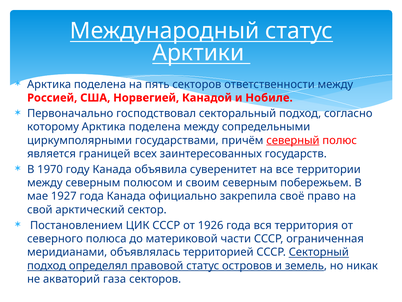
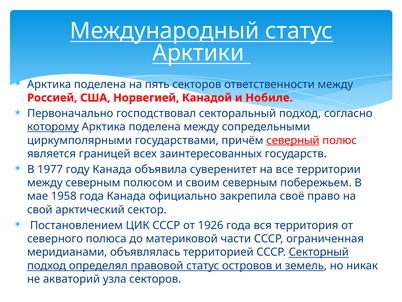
которому underline: none -> present (53, 127)
1970: 1970 -> 1977 (50, 169)
1927: 1927 -> 1958 (64, 196)
газа: газа -> узла (115, 279)
